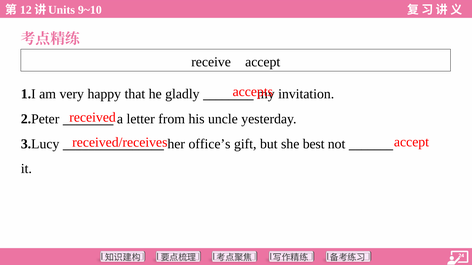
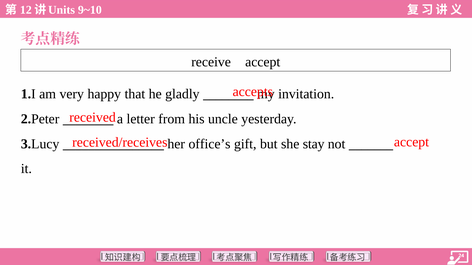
best: best -> stay (314, 144)
